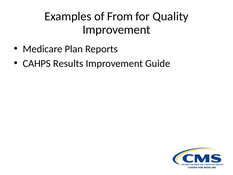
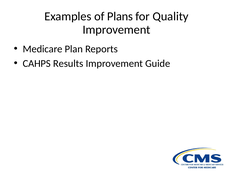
From: From -> Plans (120, 16)
